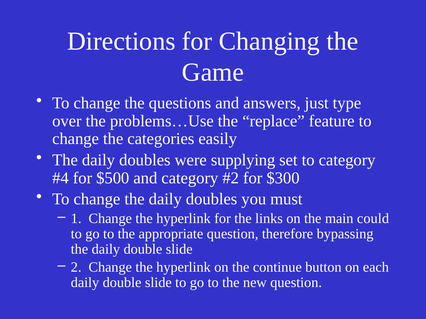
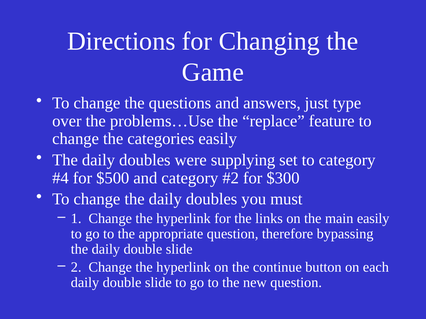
main could: could -> easily (373, 219)
